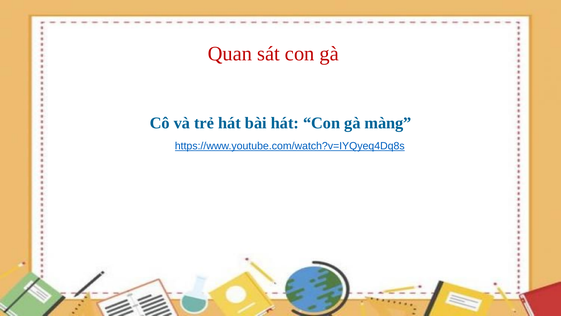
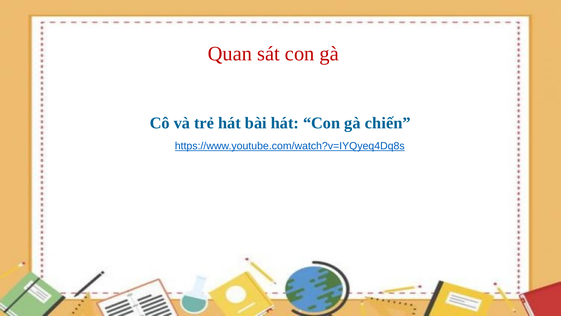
màng: màng -> chiến (388, 123)
